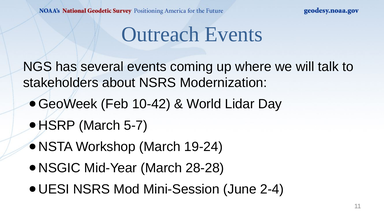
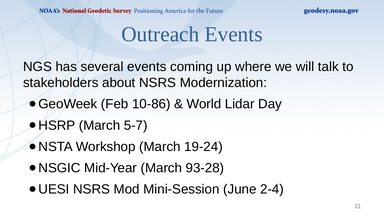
10-42: 10-42 -> 10-86 (151, 104)
28-28: 28-28 -> 93-28 (205, 168)
